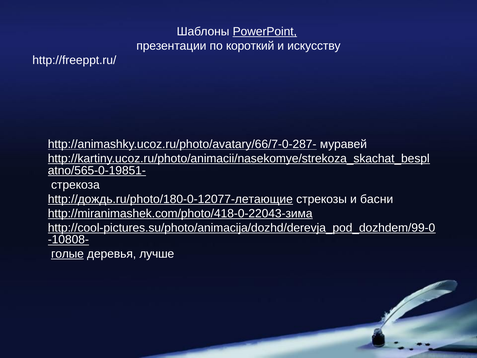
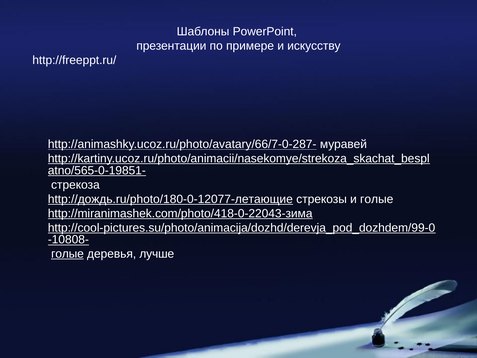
PowerPoint underline: present -> none (265, 31)
короткий: короткий -> примере (250, 46)
и басни: басни -> голые (377, 199)
